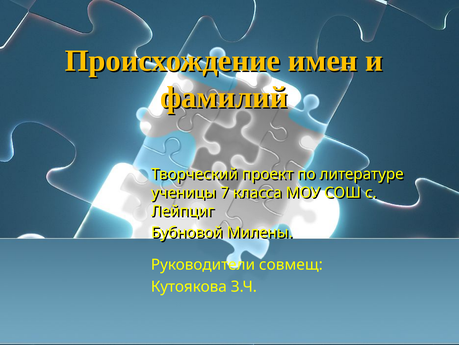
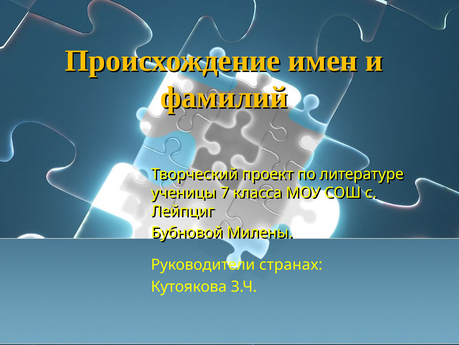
совмещ: совмещ -> странах (291, 264)
